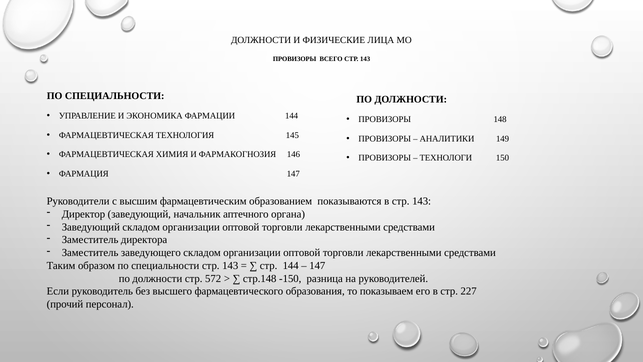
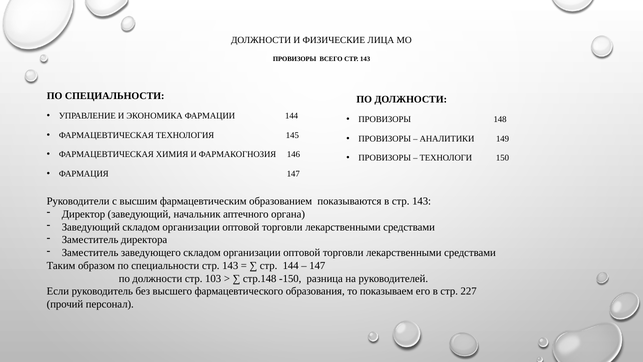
572: 572 -> 103 (213, 278)
